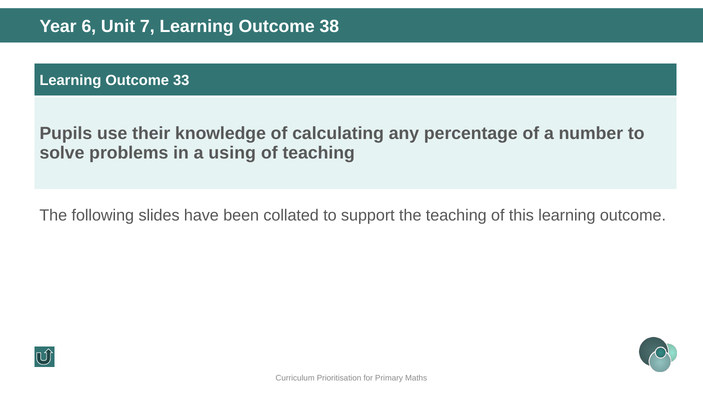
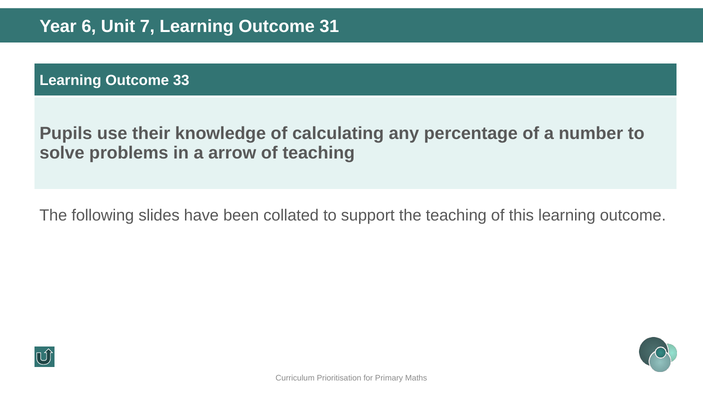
38: 38 -> 31 (329, 26)
using: using -> arrow (232, 153)
